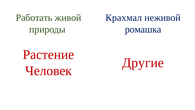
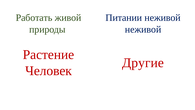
Крахмал: Крахмал -> Питании (124, 18)
ромашка: ромашка -> неживой (143, 29)
